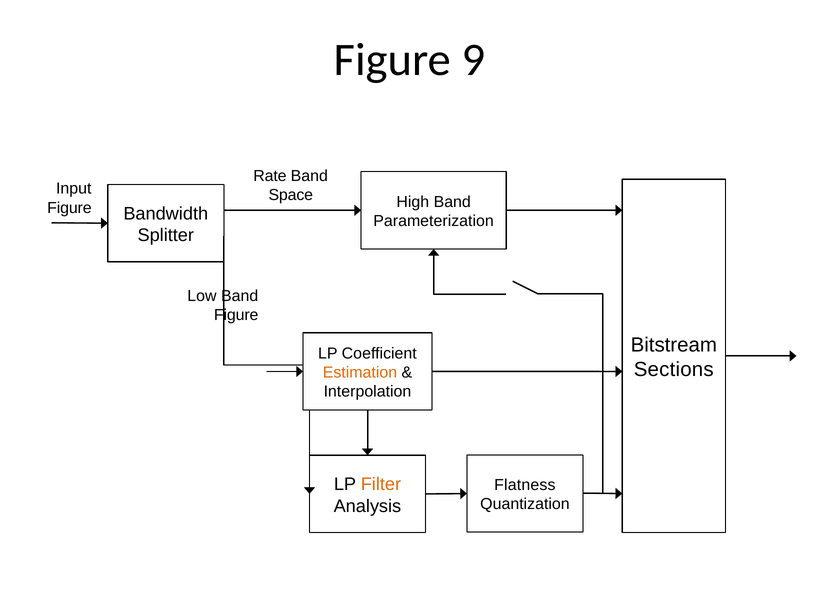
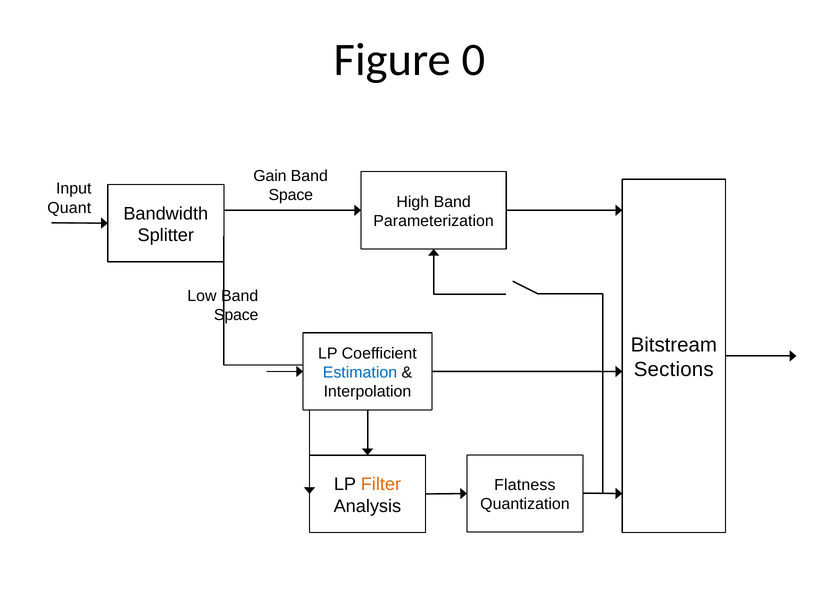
9: 9 -> 0 (473, 60)
Rate: Rate -> Gain (270, 176)
Figure: Figure -> Quant (69, 208)
Figure: Figure -> Space (236, 315)
Estimation colour: orange -> blue (360, 373)
